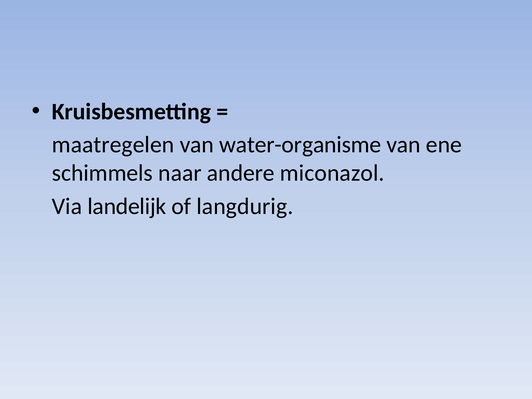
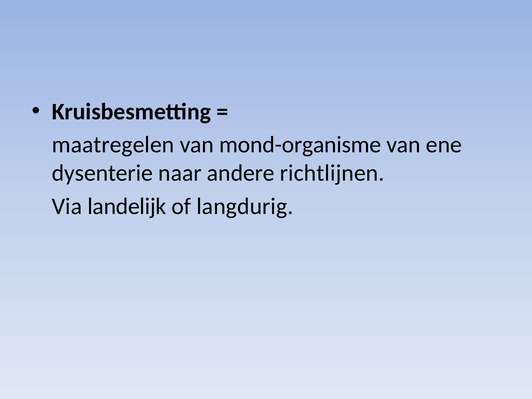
water-organisme: water-organisme -> mond-organisme (300, 145)
schimmels: schimmels -> dysenterie (102, 173)
miconazol: miconazol -> richtlijnen (332, 173)
